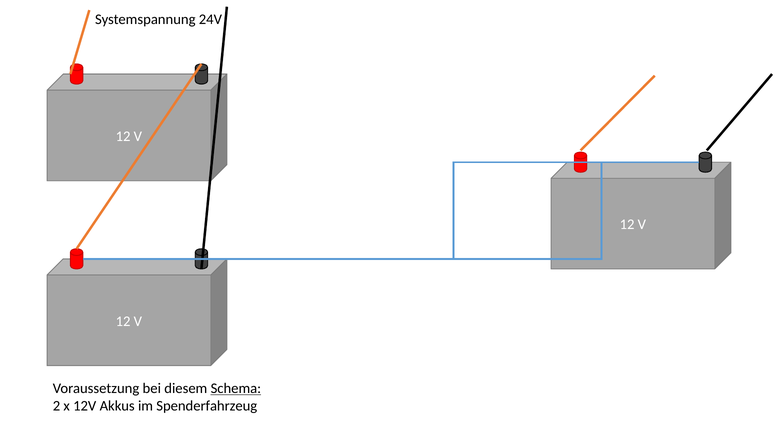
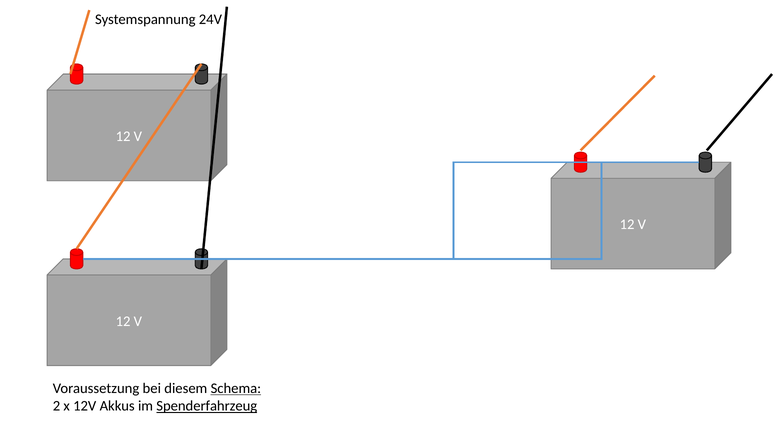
Spenderfahrzeug underline: none -> present (207, 406)
